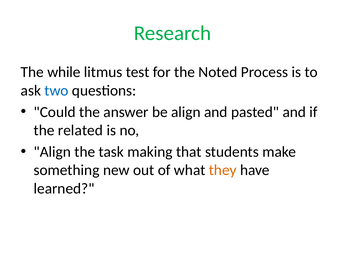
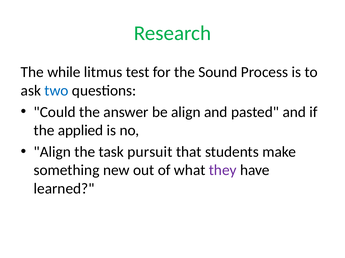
Noted: Noted -> Sound (218, 72)
related: related -> applied (81, 131)
making: making -> pursuit (150, 152)
they colour: orange -> purple (223, 171)
